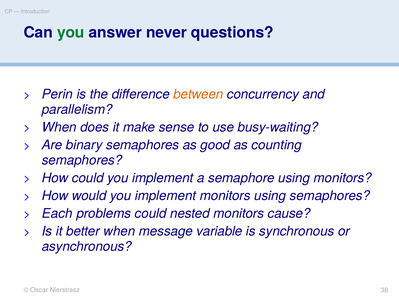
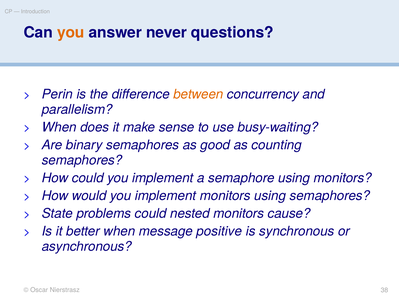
you colour: green -> orange (71, 32)
Each: Each -> State (57, 214)
variable: variable -> positive (219, 232)
